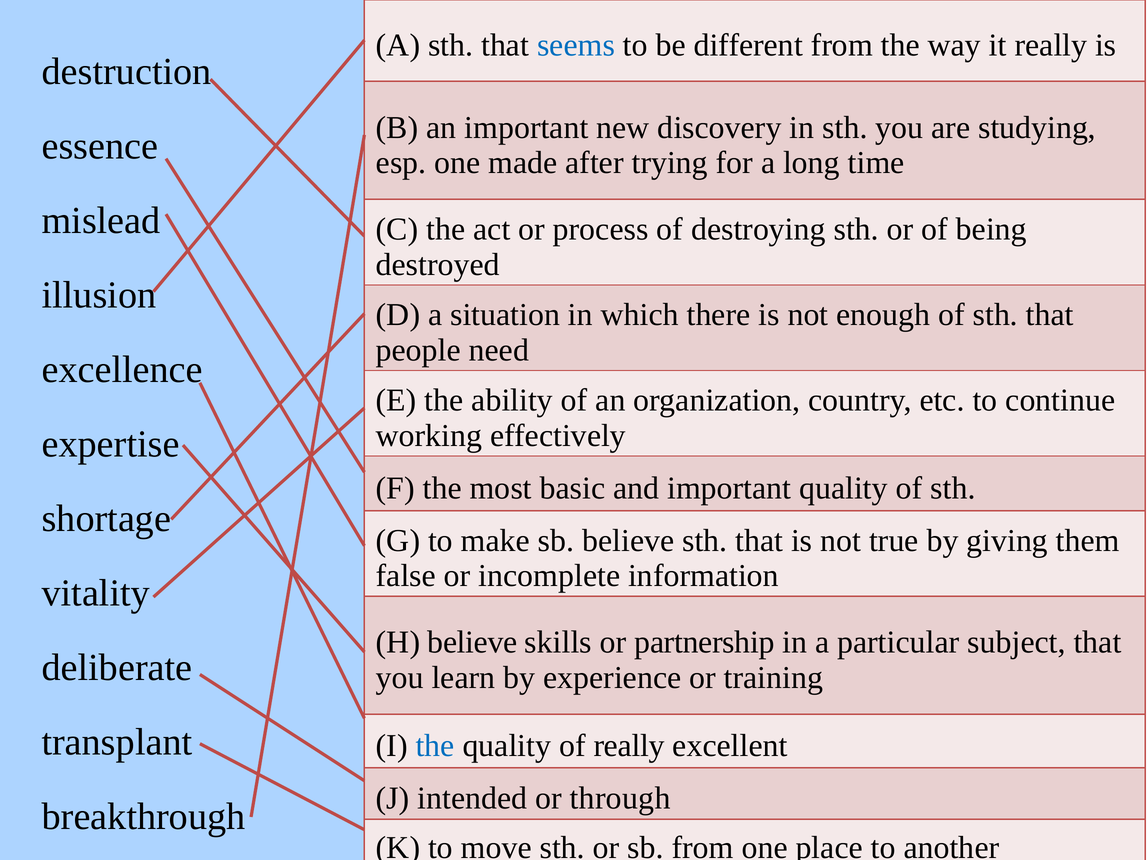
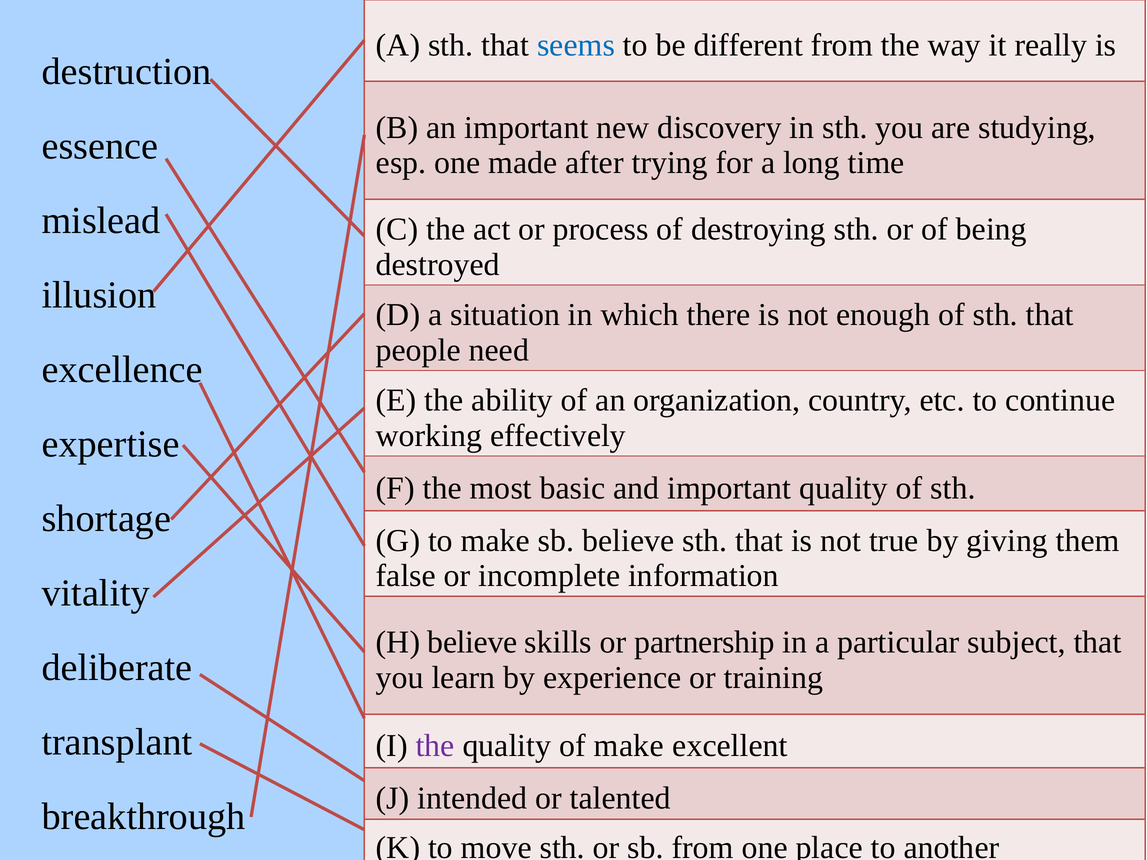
the colour: blue -> purple (435, 746)
of really: really -> make (629, 746)
through: through -> talented (620, 799)
